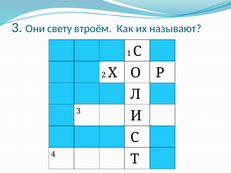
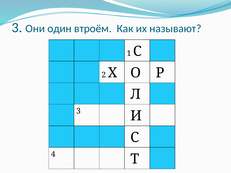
свету: свету -> один (60, 29)
